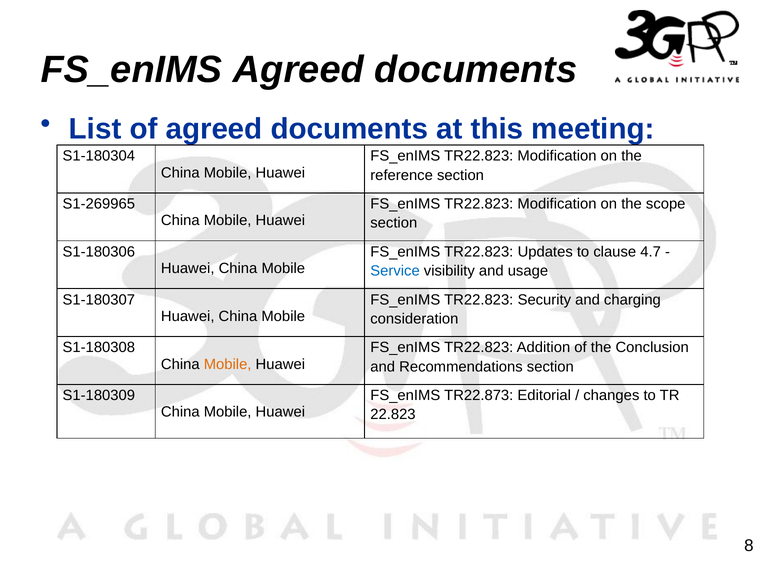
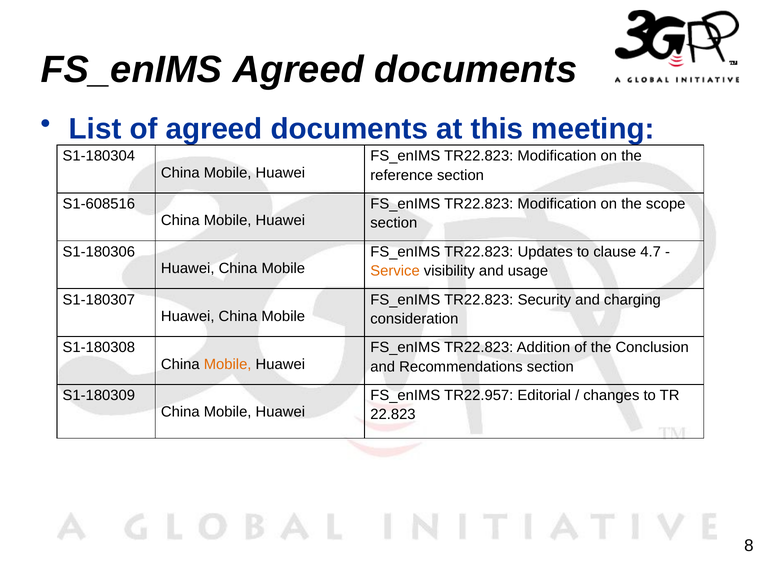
S1-269965: S1-269965 -> S1-608516 (99, 204)
Service colour: blue -> orange (395, 271)
TR22.873: TR22.873 -> TR22.957 (479, 396)
